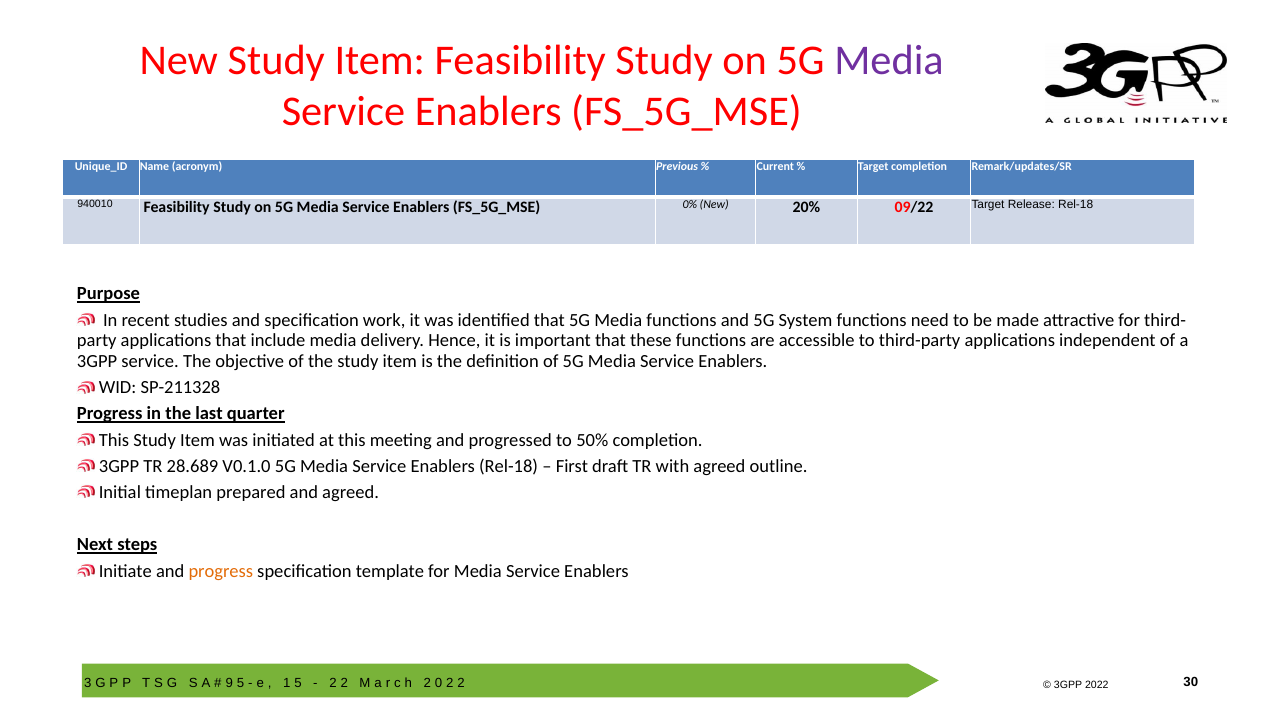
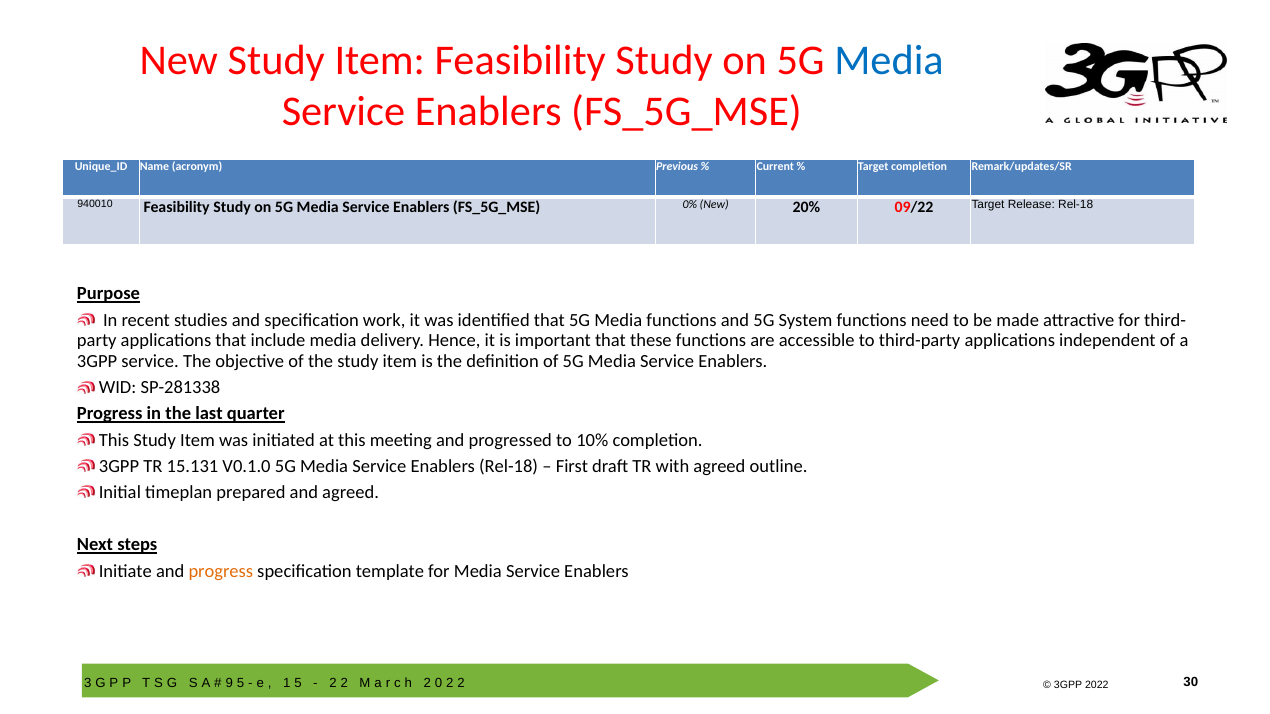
Media colour: purple -> blue (889, 61)
SP-211328: SP-211328 -> SP-281338 (180, 388)
50%: 50% -> 10% (592, 440)
28.689: 28.689 -> 15.131 (192, 466)
